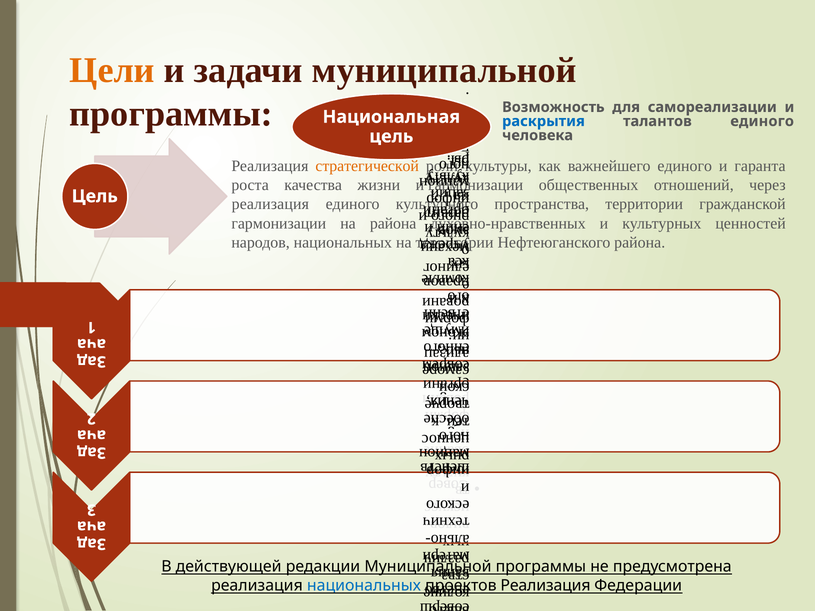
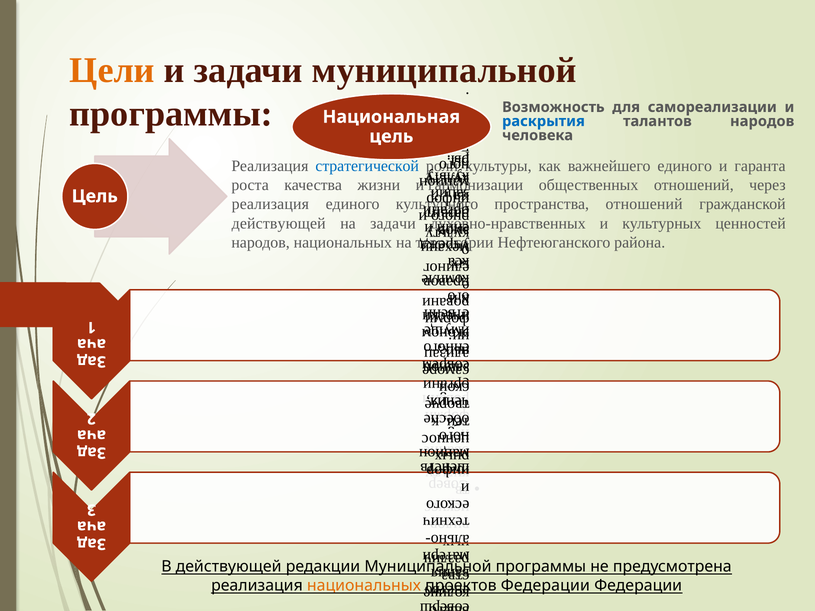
талантов единого: единого -> народов (762, 121)
стратегической colour: orange -> blue (367, 166)
пространства территории: территории -> отношений (644, 204)
гармонизации: гармонизации -> действующей (279, 223)
на района: района -> задачи (393, 223)
национальных colour: blue -> orange (364, 586)
Реализация: Реализация -> Федерации (545, 586)
